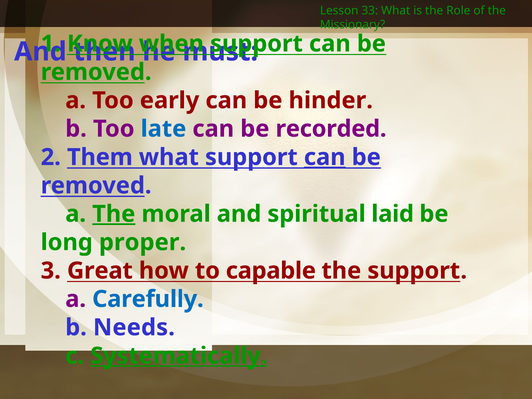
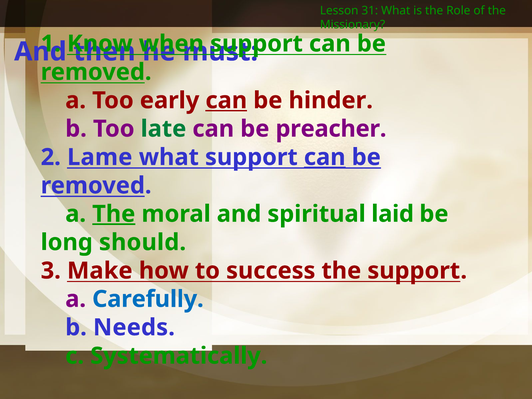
33: 33 -> 31 (370, 11)
can underline: none -> present (226, 100)
late colour: blue -> green (163, 129)
recorded: recorded -> preacher (331, 129)
Them: Them -> Lame (100, 157)
proper: proper -> should (143, 242)
Great: Great -> Make (100, 271)
capable: capable -> success (271, 271)
Systematically underline: present -> none (179, 356)
